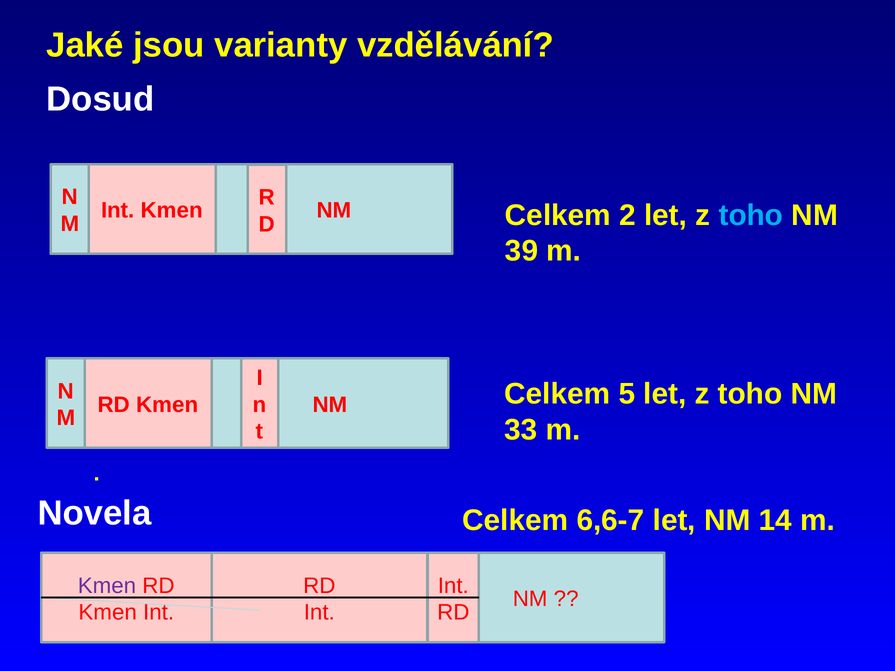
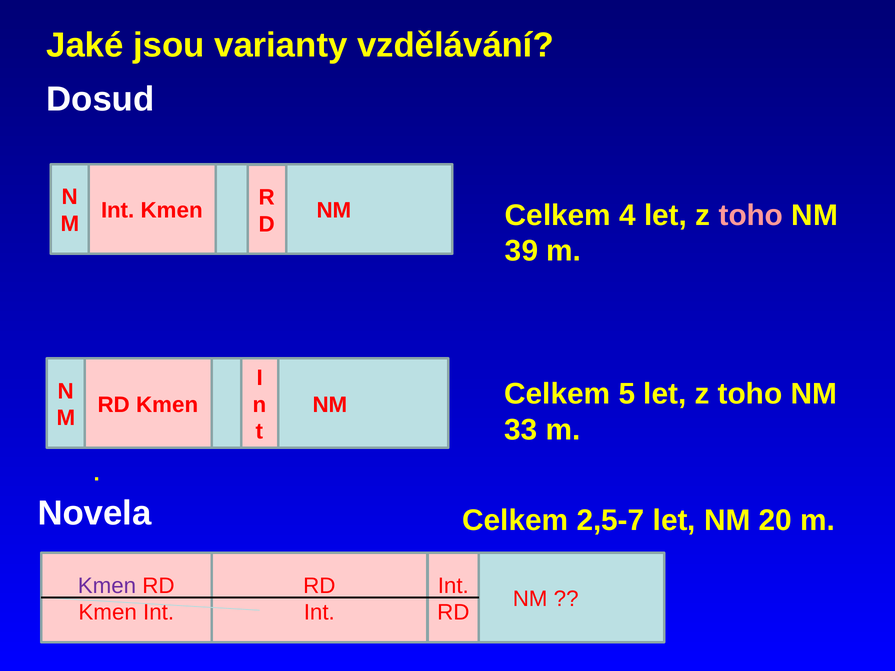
2: 2 -> 4 (628, 215)
toho colour: light blue -> pink (751, 215)
6,6-7: 6,6-7 -> 2,5-7 (610, 521)
14: 14 -> 20 (775, 521)
